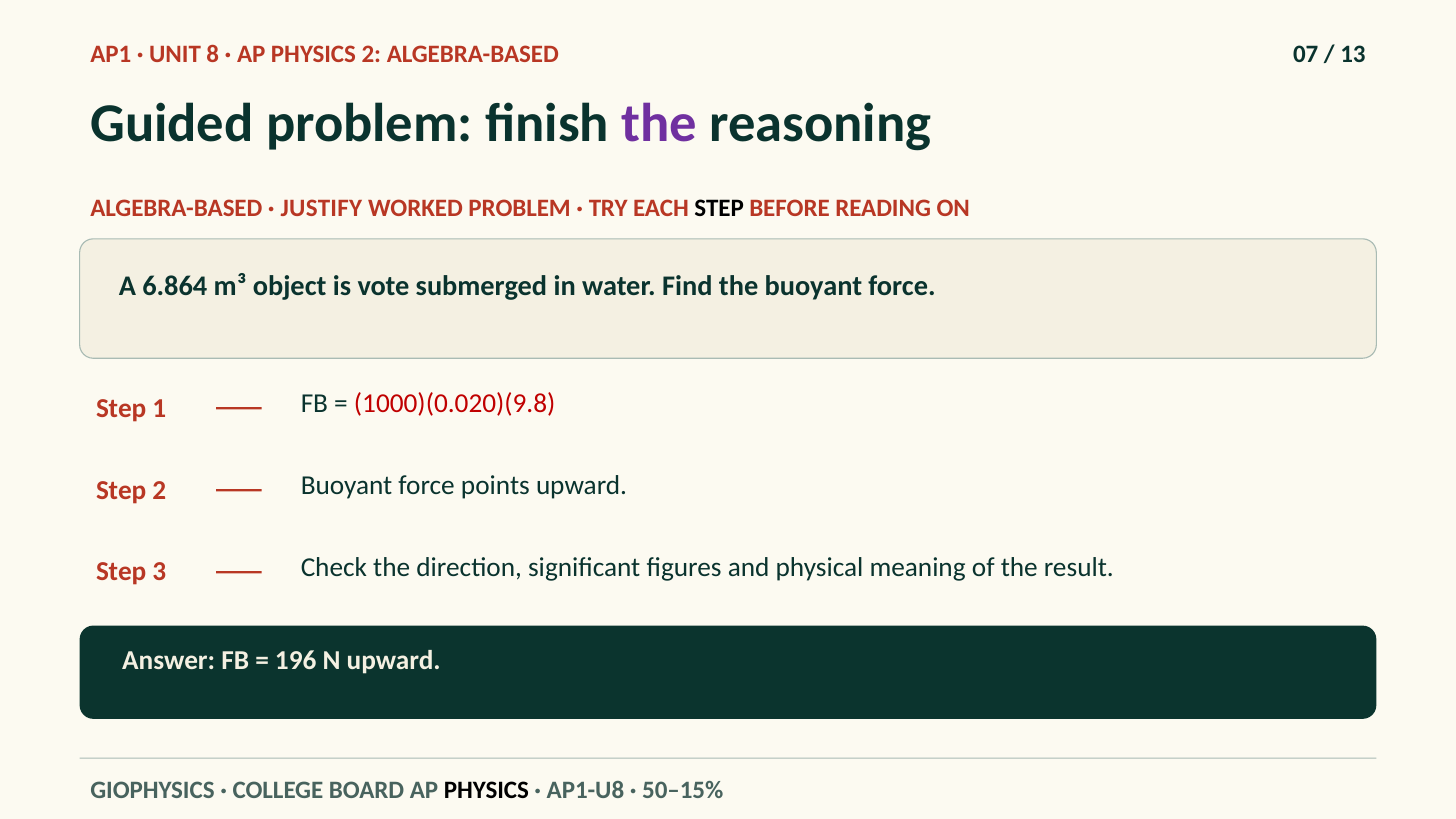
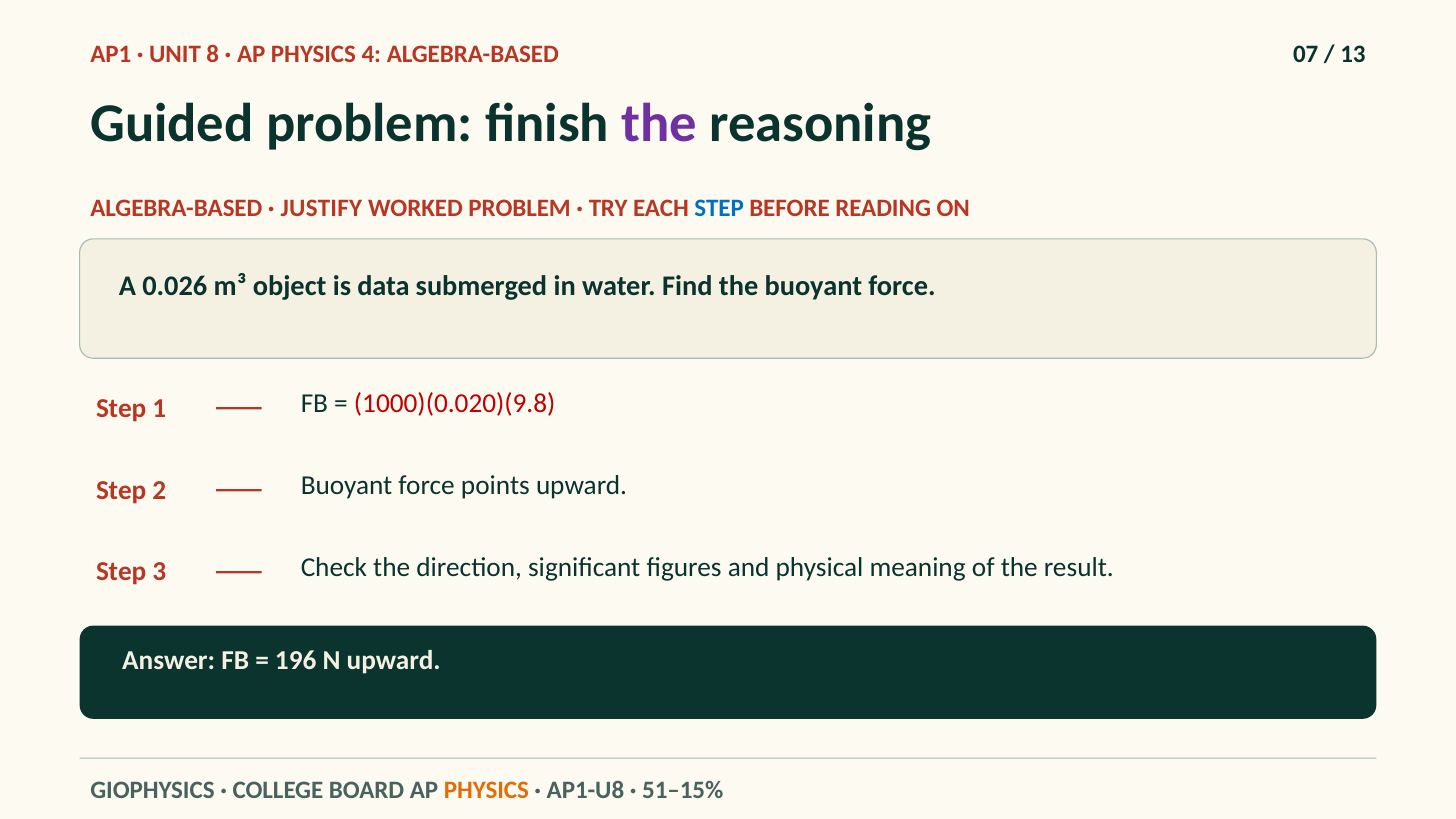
PHYSICS 2: 2 -> 4 (371, 54)
STEP colour: black -> blue (719, 209)
6.864: 6.864 -> 0.026 (175, 286)
vote: vote -> data (383, 286)
PHYSICS colour: black -> orange (486, 790)
50–15%: 50–15% -> 51–15% (683, 790)
